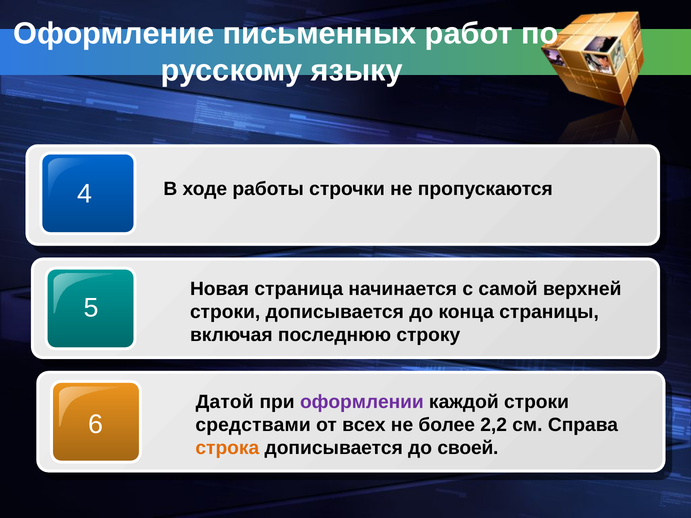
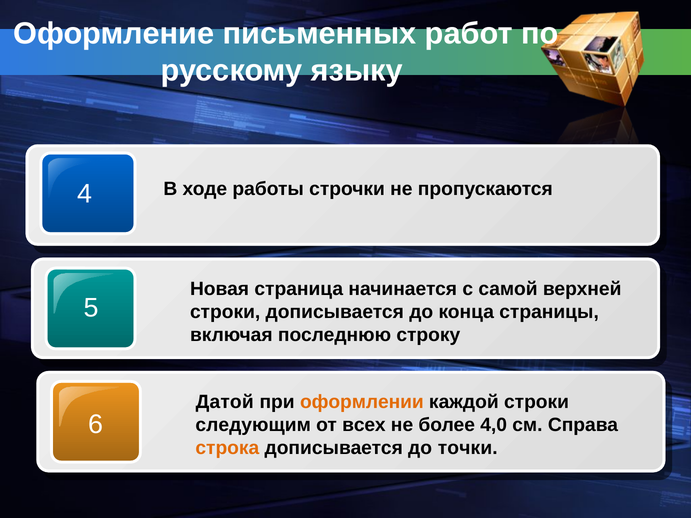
оформлении colour: purple -> orange (362, 402)
средствами: средствами -> следующим (253, 425)
2,2: 2,2 -> 4,0 (494, 425)
своей: своей -> точки (468, 448)
